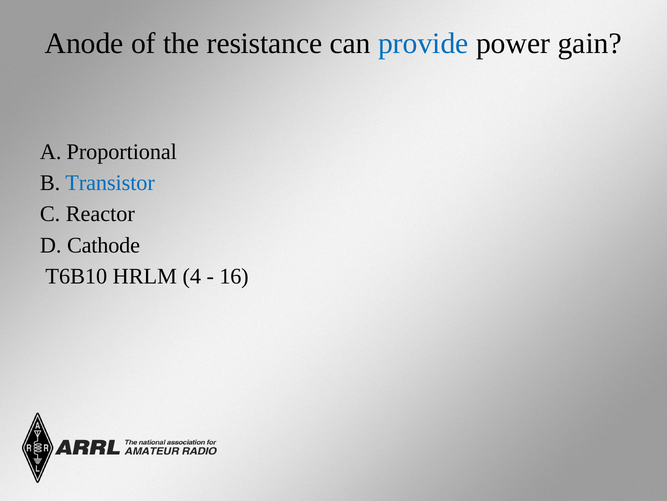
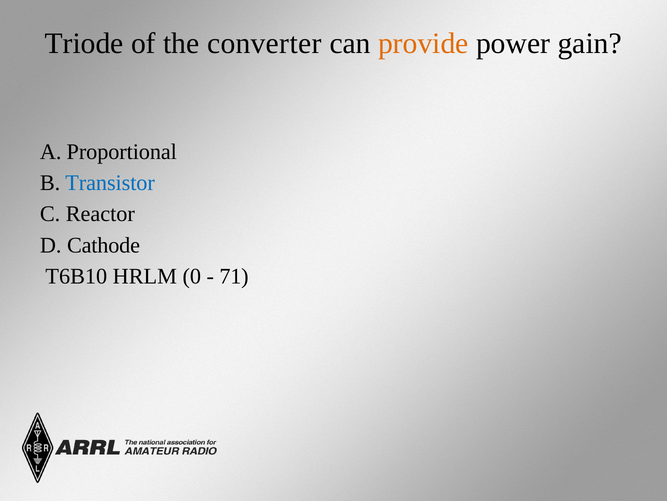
Anode: Anode -> Triode (84, 43)
resistance: resistance -> converter (264, 43)
provide colour: blue -> orange (423, 43)
4: 4 -> 0 (192, 276)
16: 16 -> 71 (234, 276)
